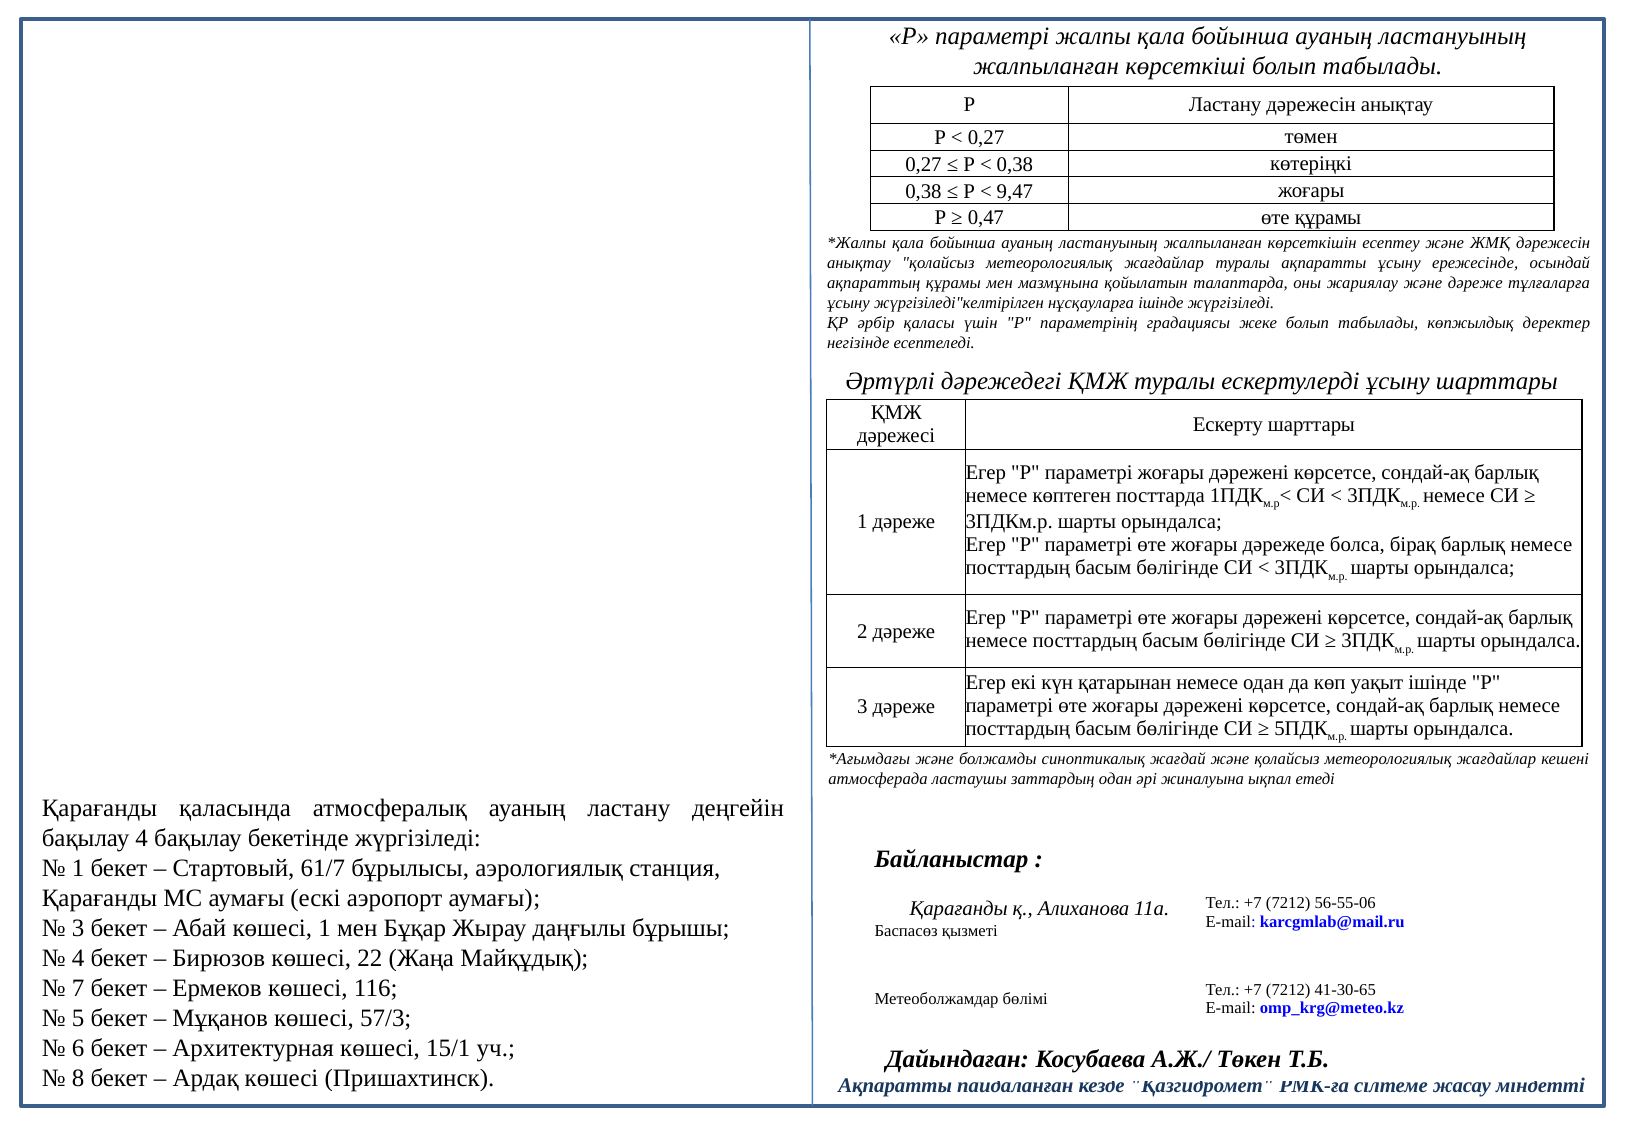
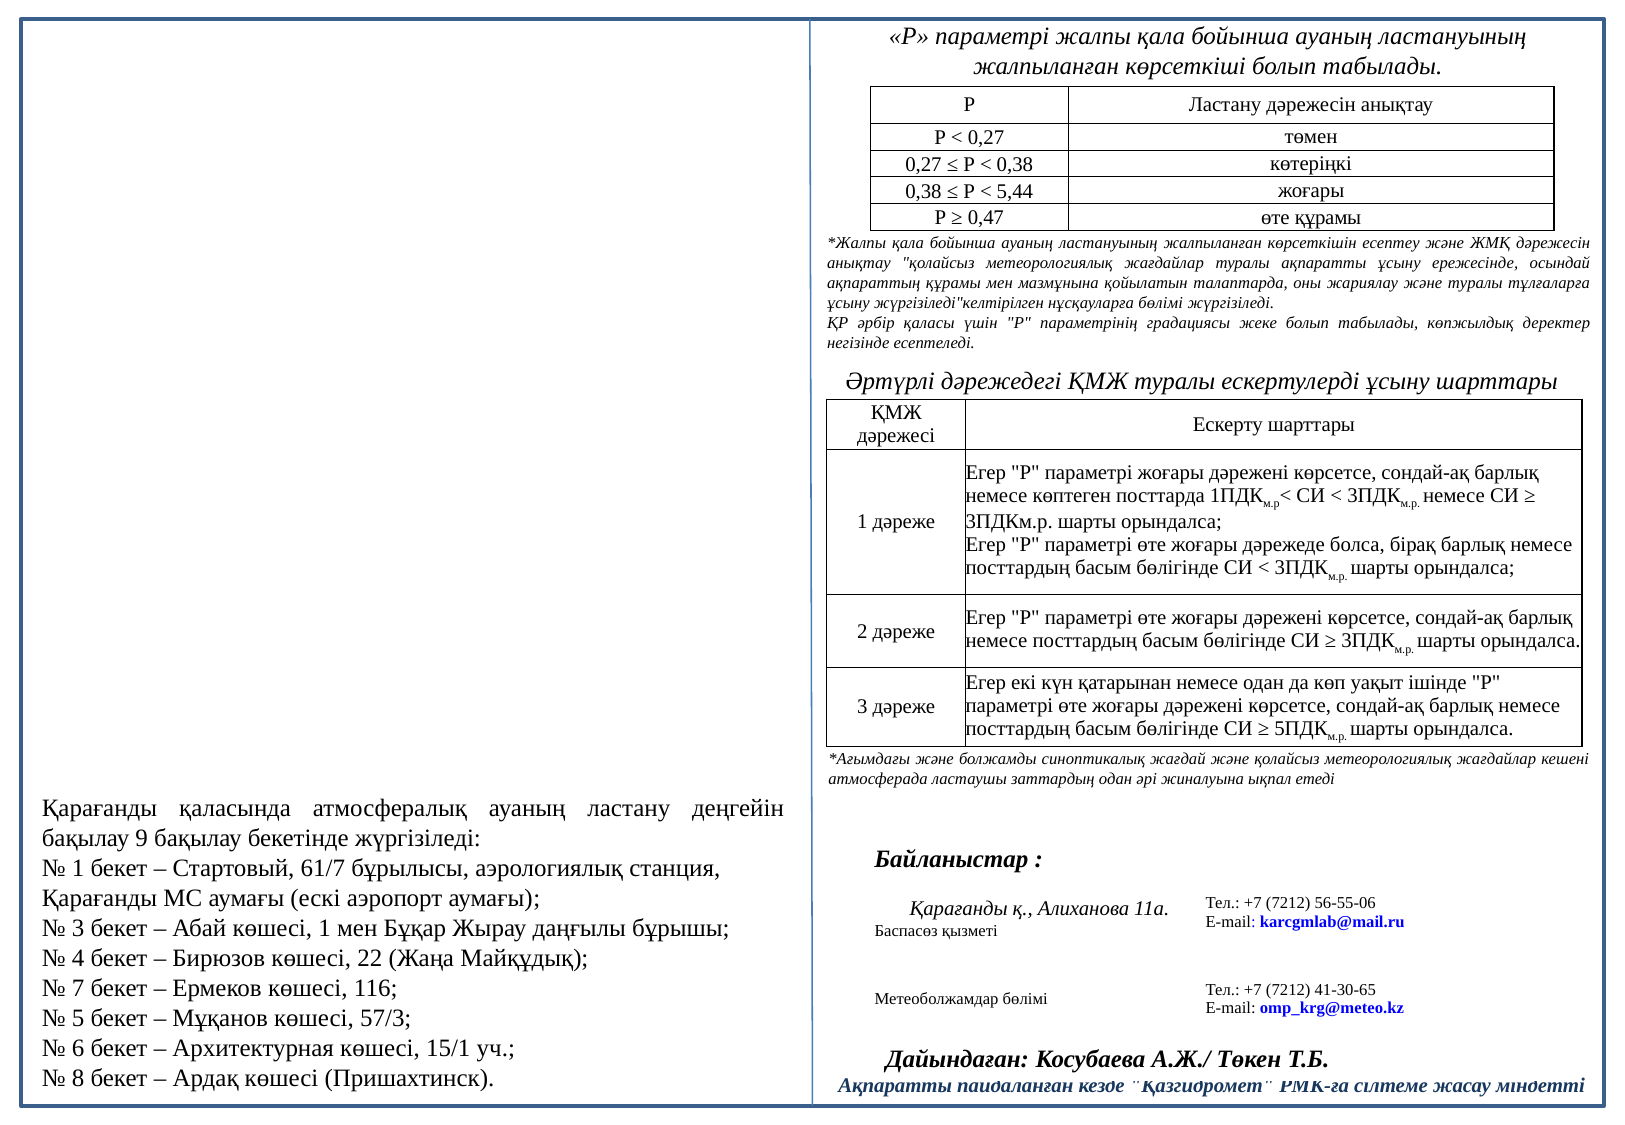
9,47: 9,47 -> 5,44 (1015, 191)
және дәреже: дәреже -> туралы (1475, 283)
нұсқауларға ішінде: ішінде -> бөлімі (1161, 303)
бақылау 4: 4 -> 9 (142, 838)
